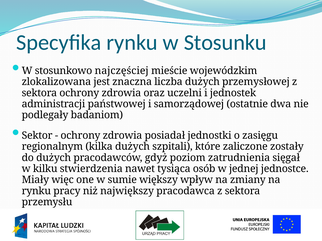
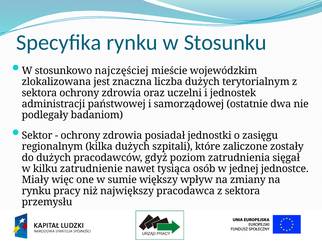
przemysłowej: przemysłowej -> terytorialnym (256, 82)
stwierdzenia: stwierdzenia -> zatrudnienie (91, 169)
